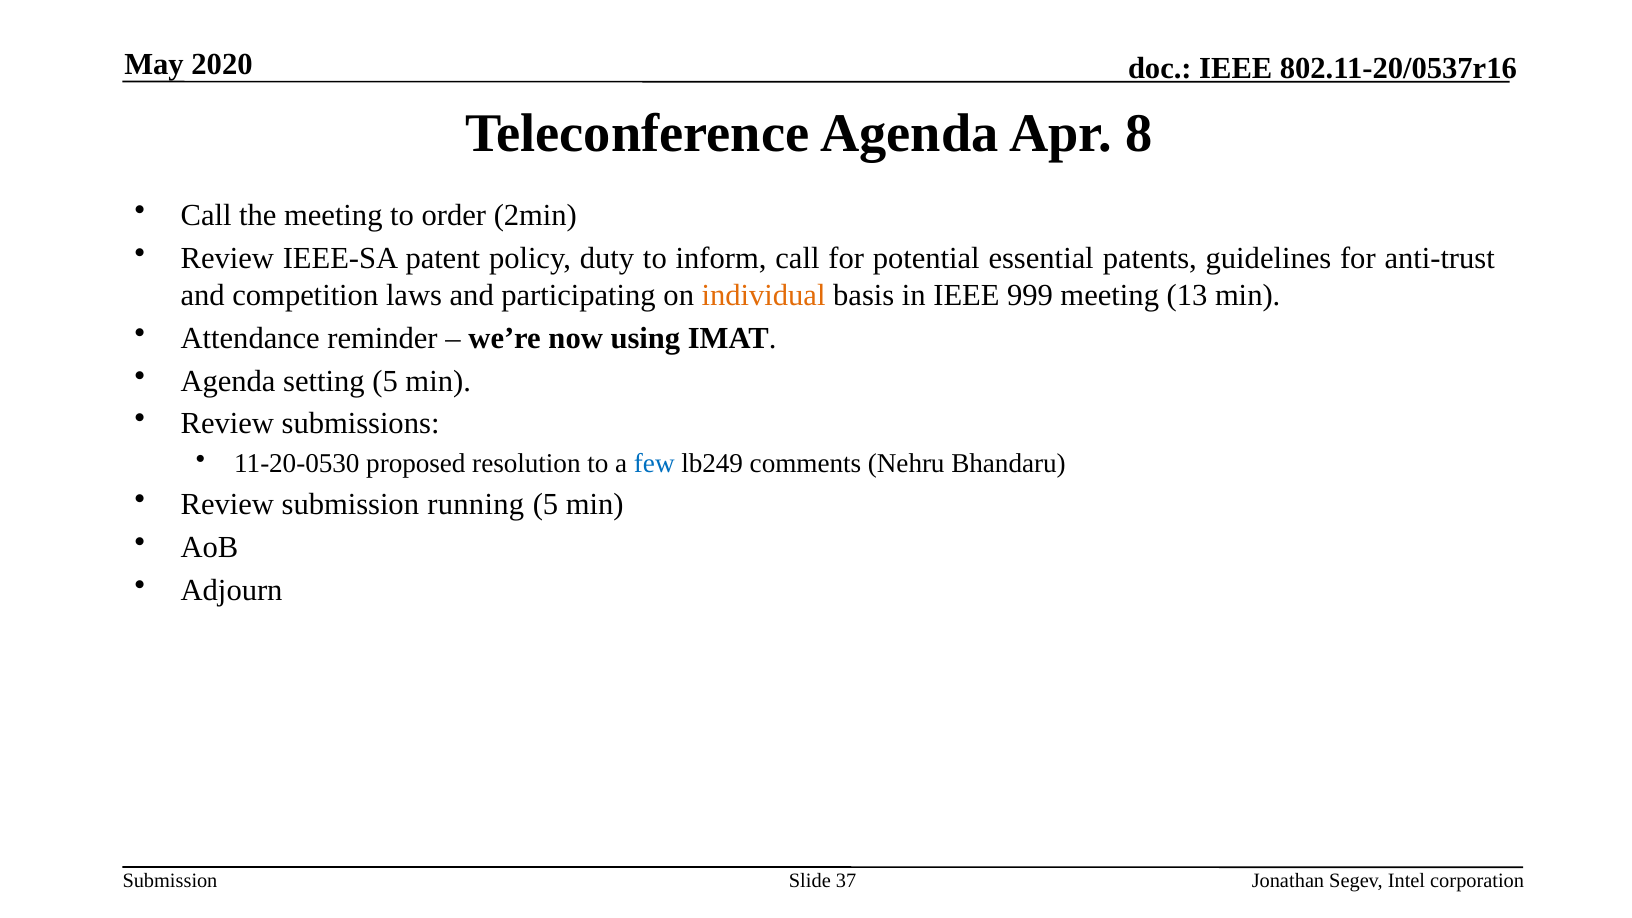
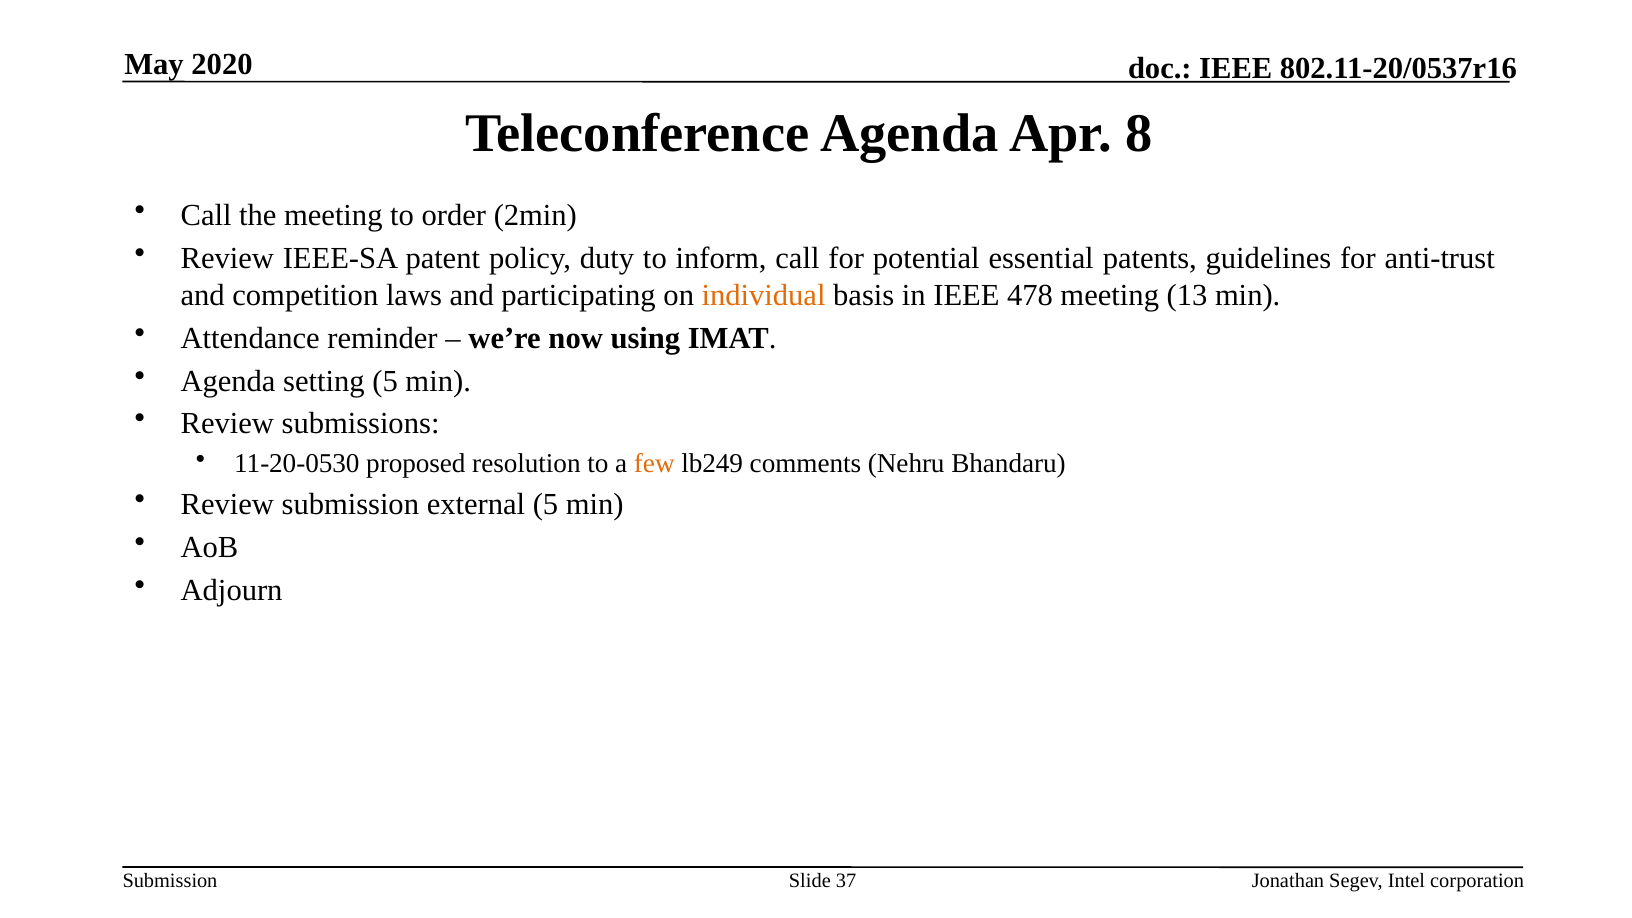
999: 999 -> 478 (1030, 295)
few colour: blue -> orange (654, 464)
running: running -> external (476, 505)
